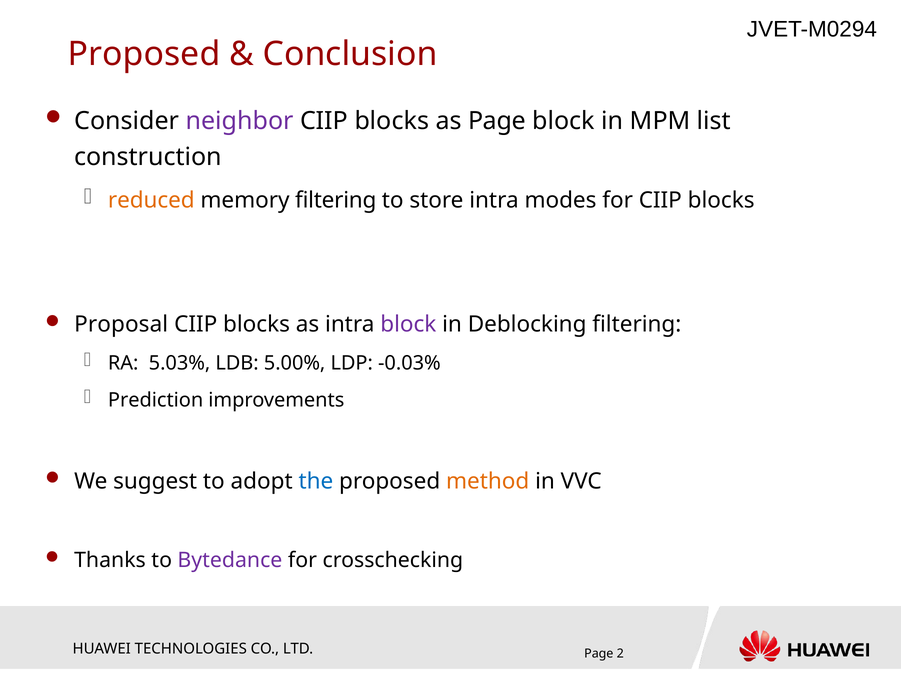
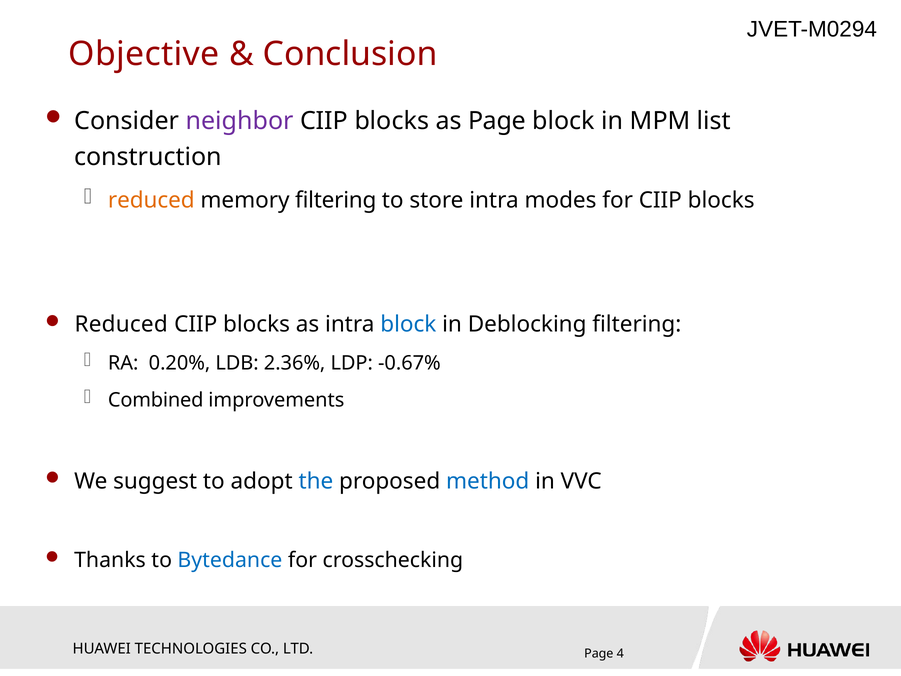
Proposed: Proposed -> Objective (144, 54)
Proposal: Proposal -> Reduced (121, 324)
block colour: purple -> blue (408, 324)
5.03%: 5.03% -> 0.20% (179, 363)
5.00%: 5.00% -> 2.36% (295, 363)
-0.03%: -0.03% -> -0.67% (409, 363)
Prediction: Prediction -> Combined (156, 400)
method colour: orange -> blue (488, 481)
Bytedance colour: purple -> blue (230, 560)
2: 2 -> 4 (620, 653)
